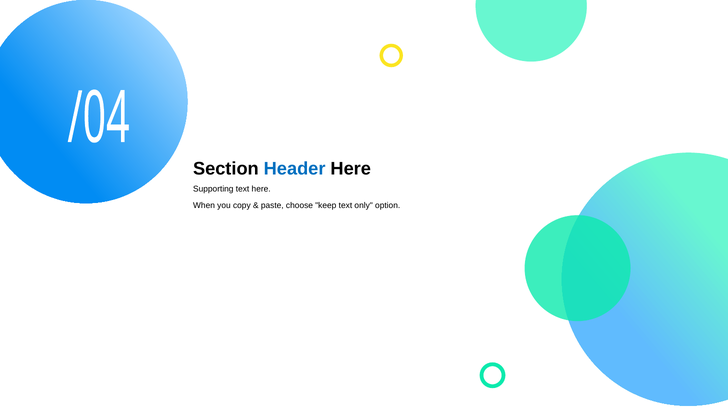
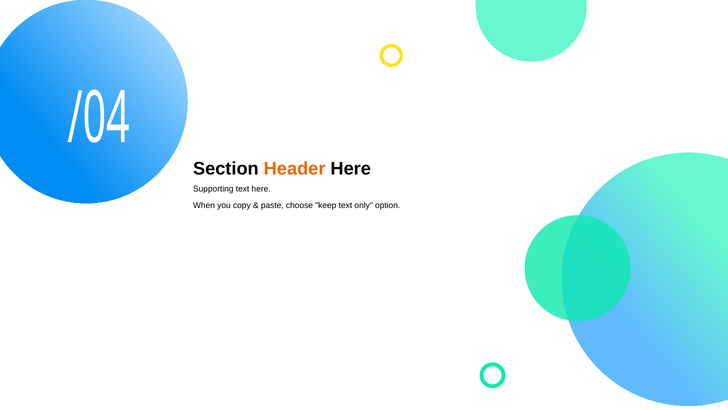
Header colour: blue -> orange (295, 169)
